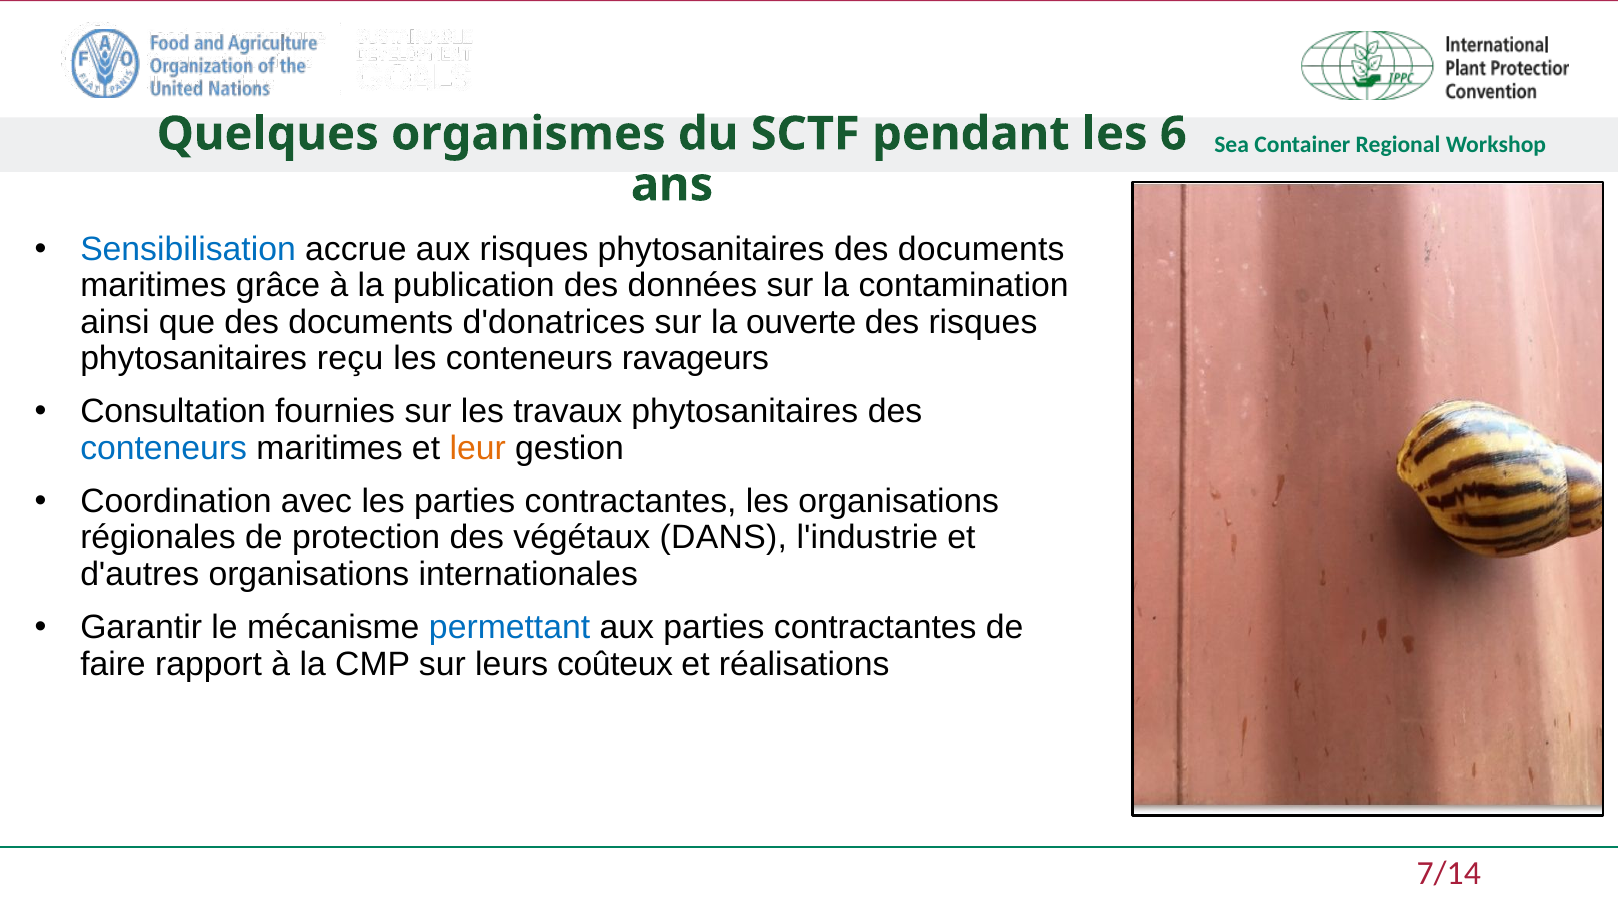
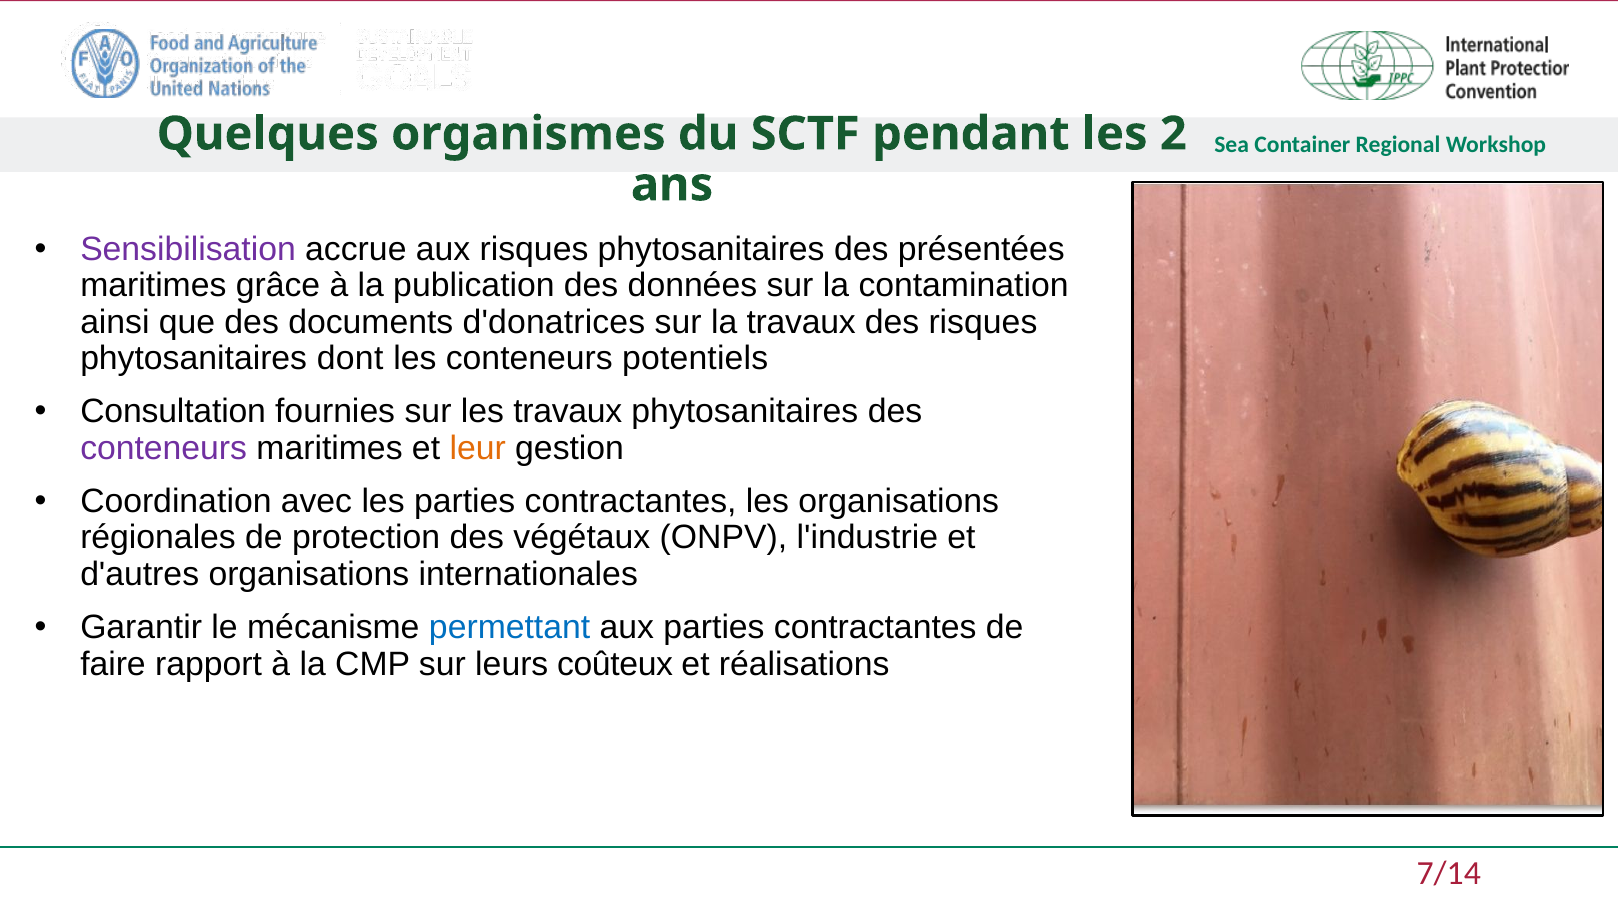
6: 6 -> 2 (1173, 134)
Sensibilisation colour: blue -> purple (188, 249)
phytosanitaires des documents: documents -> présentées (981, 249)
la ouverte: ouverte -> travaux (801, 322)
reçu: reçu -> dont (350, 359)
ravageurs: ravageurs -> potentiels (695, 359)
conteneurs colour: blue -> purple (164, 448)
DANS: DANS -> ONPV (723, 538)
